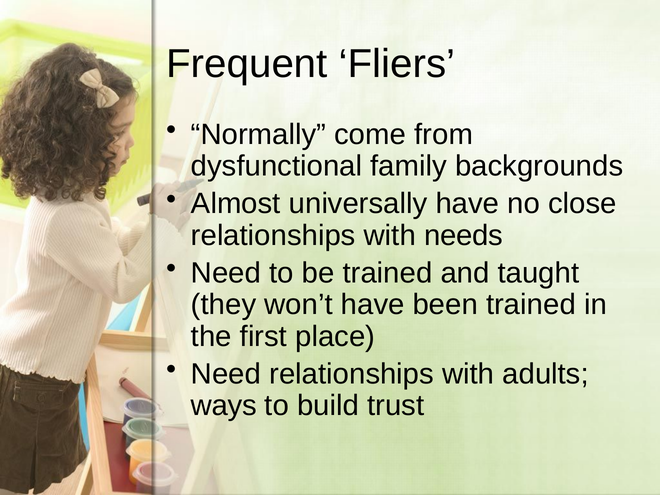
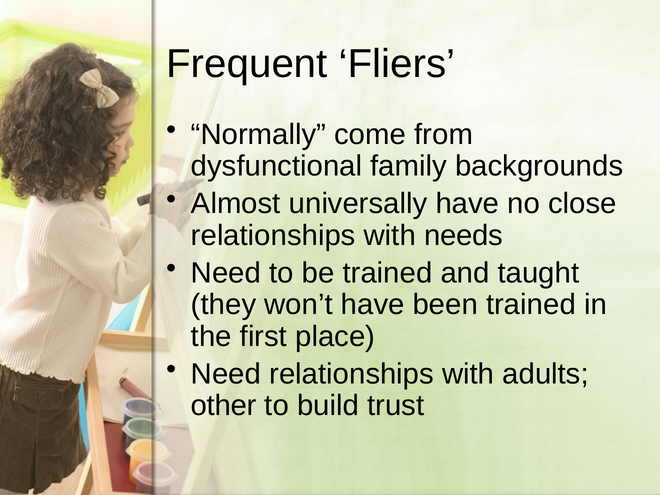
ways: ways -> other (224, 406)
